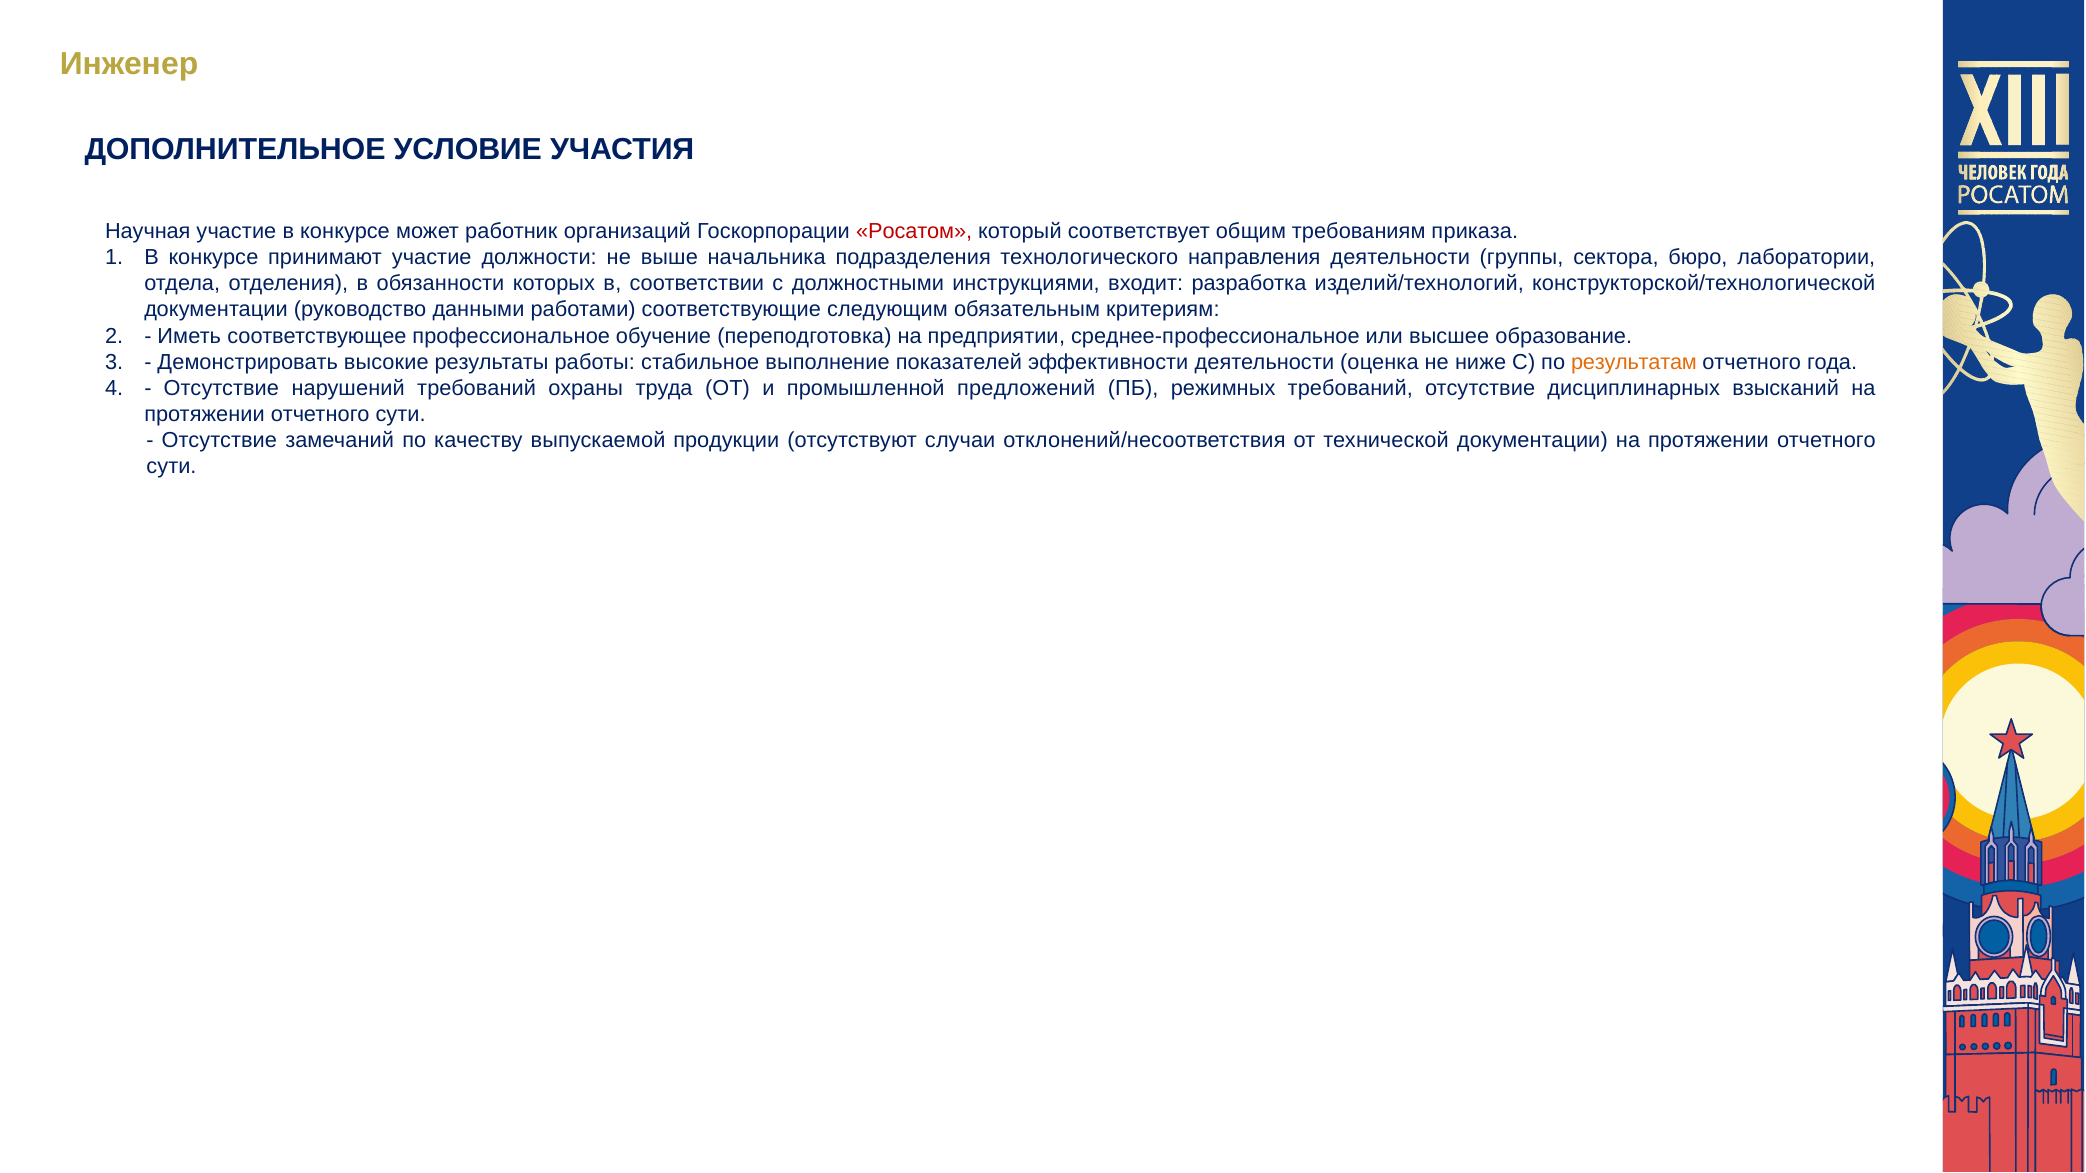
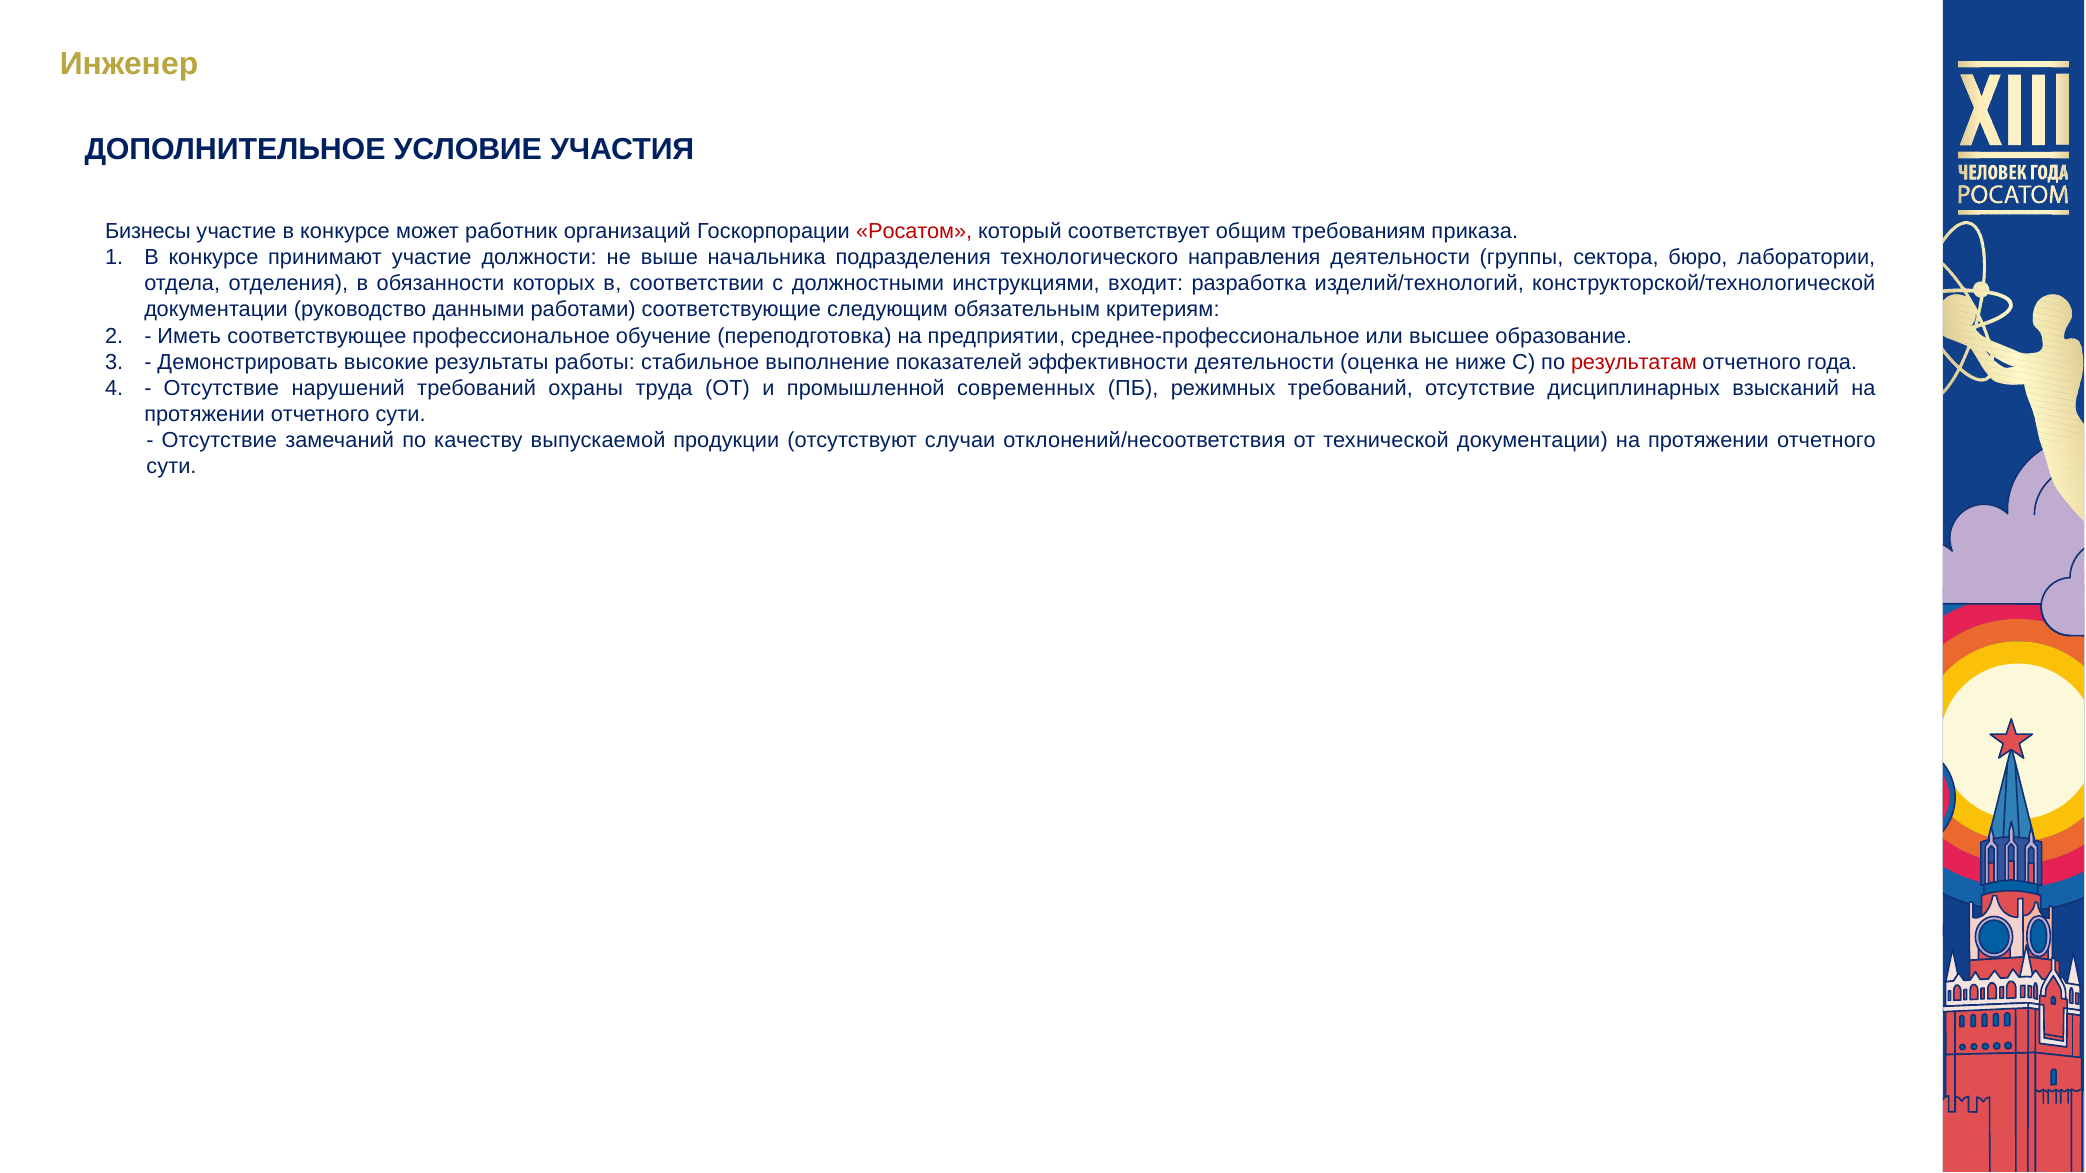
Научная: Научная -> Бизнесы (148, 232)
результатам colour: orange -> red (1634, 362)
предложений: предложений -> современных (1026, 388)
